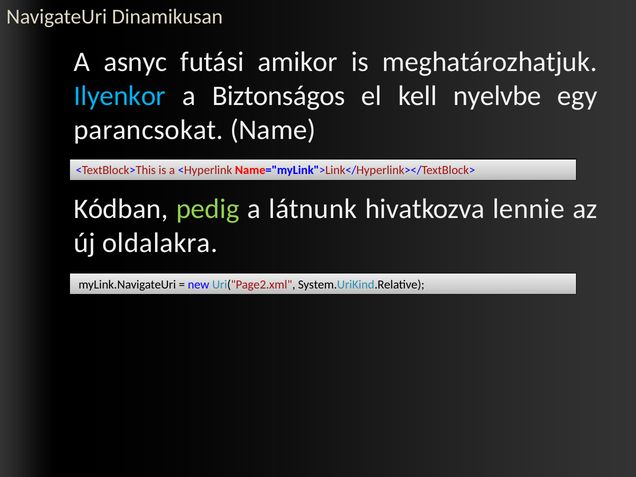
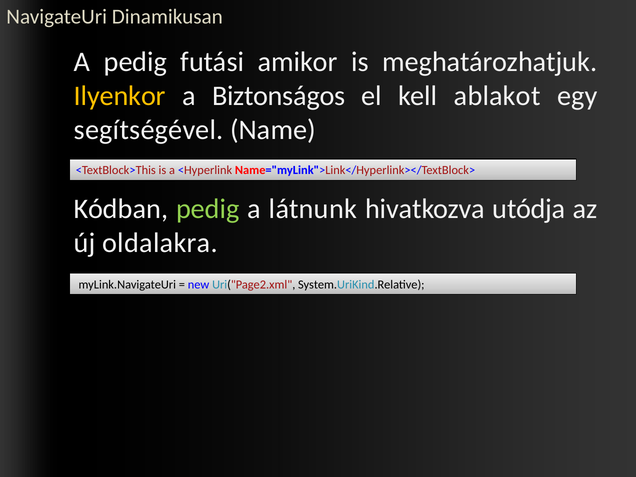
A asnyc: asnyc -> pedig (135, 62)
Ilyenkor colour: light blue -> yellow (120, 96)
nyelvbe: nyelvbe -> ablakot (497, 96)
parancsokat: parancsokat -> segítségével (149, 130)
lennie: lennie -> utódja (529, 209)
